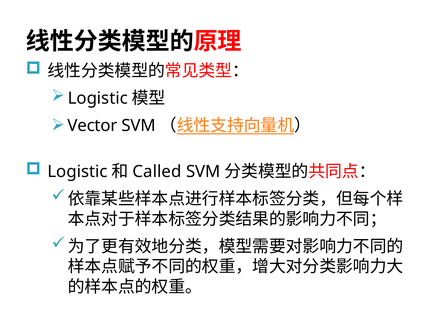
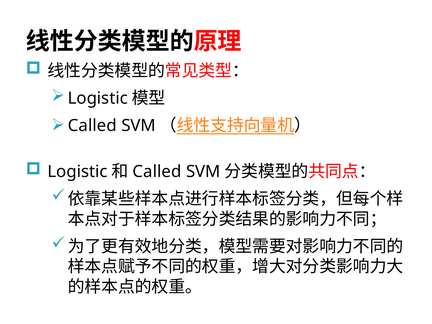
Vector: Vector -> Called (92, 126)
